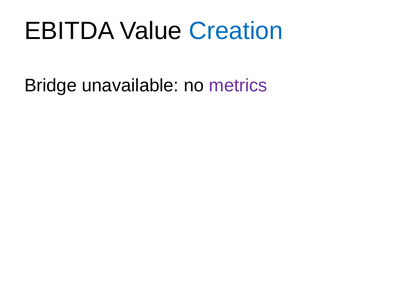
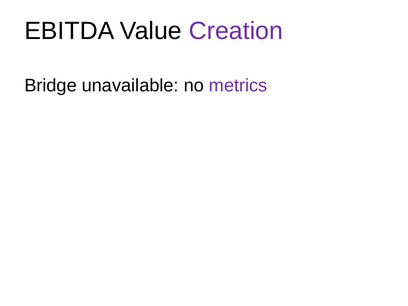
Creation colour: blue -> purple (236, 31)
